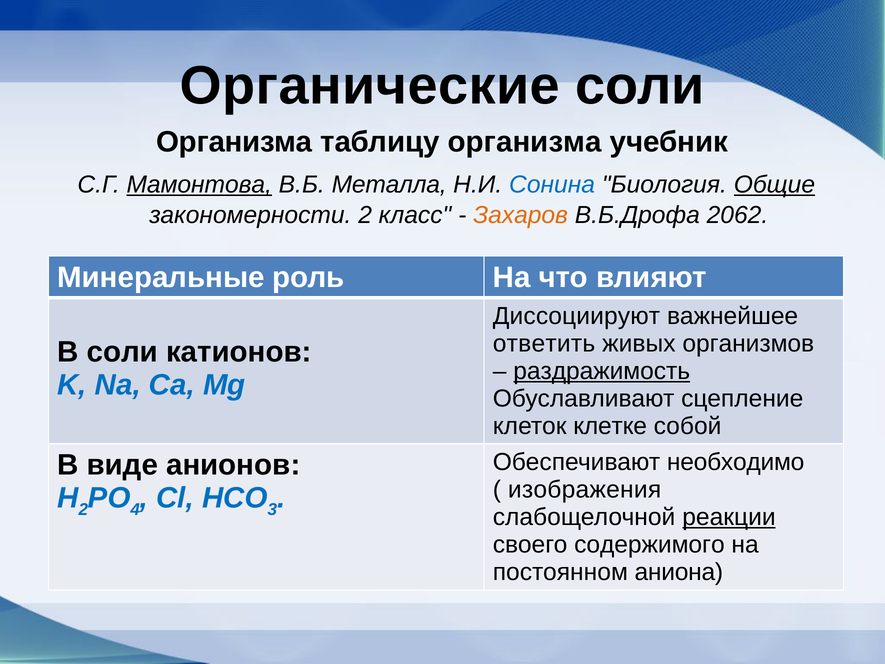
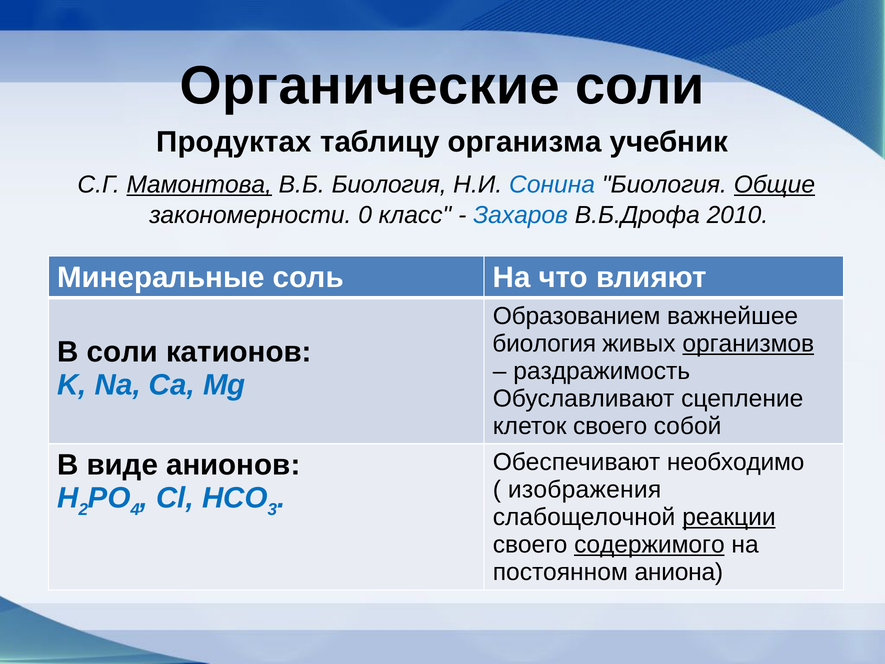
Организма: Организма -> Продуктах (234, 142)
В.Б Металла: Металла -> Биология (389, 185)
закономерности 2: 2 -> 0 (365, 215)
Захаров colour: orange -> blue (521, 215)
2062: 2062 -> 2010 (737, 215)
роль: роль -> соль (308, 277)
Диссоциируют: Диссоциируют -> Образованием (577, 316)
ответить: ответить -> биология (544, 344)
организмов underline: none -> present (748, 344)
раздражимость underline: present -> none (602, 371)
клеток клетке: клетке -> своего (610, 426)
содержимого underline: none -> present (649, 544)
